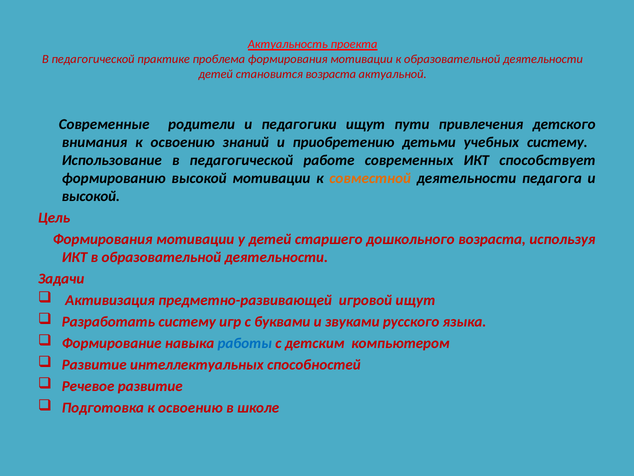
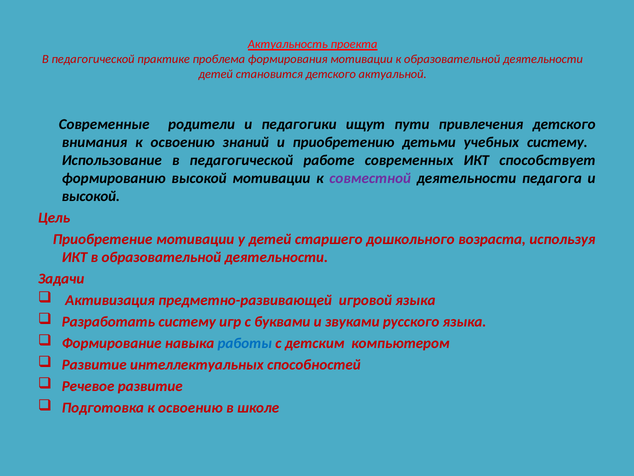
становится возраста: возраста -> детского (331, 74)
совместной colour: orange -> purple (370, 178)
Формирования: Формирования -> Приобретение (103, 239)
игровой ищут: ищут -> языка (415, 300)
